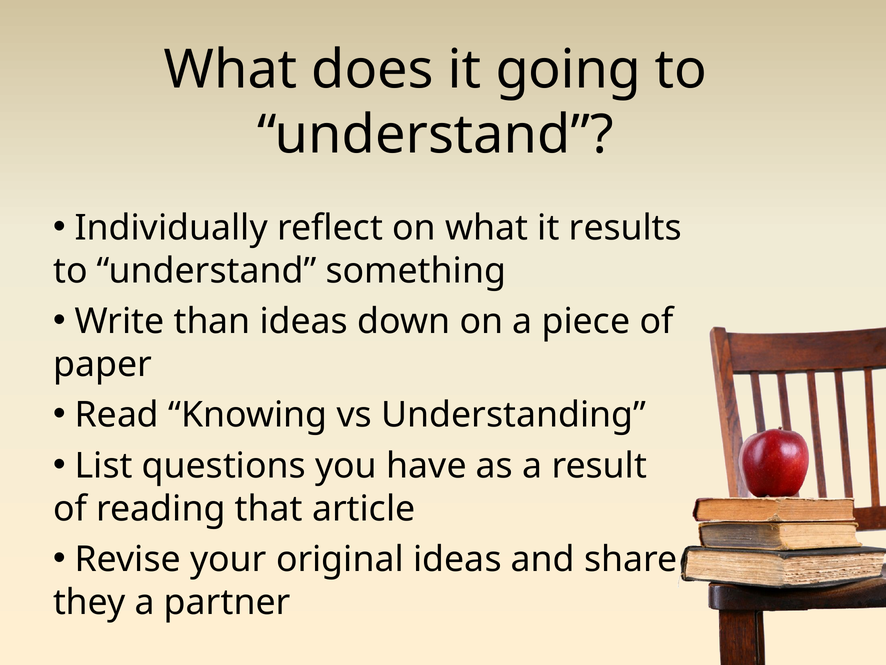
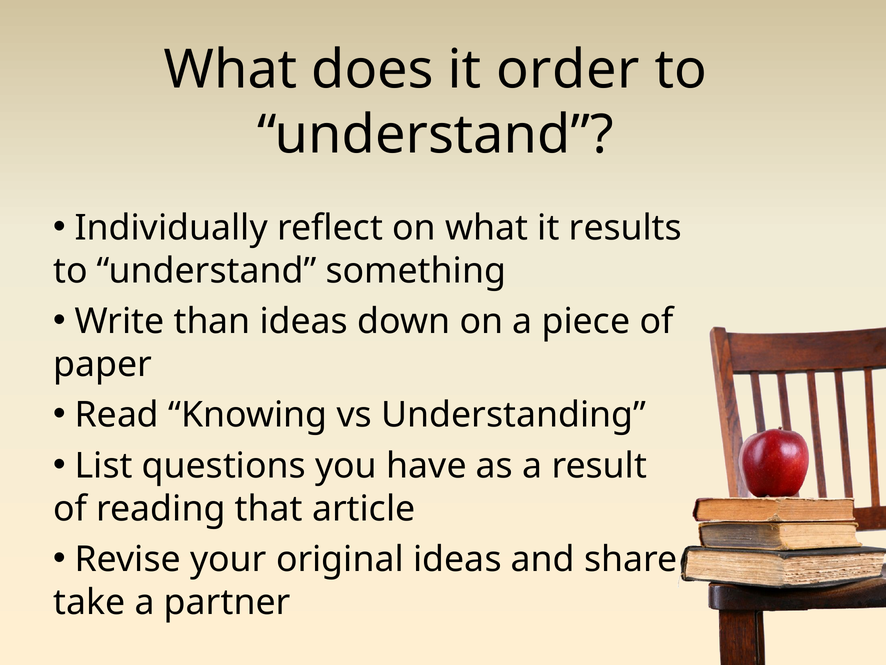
going: going -> order (568, 70)
they: they -> take (89, 602)
